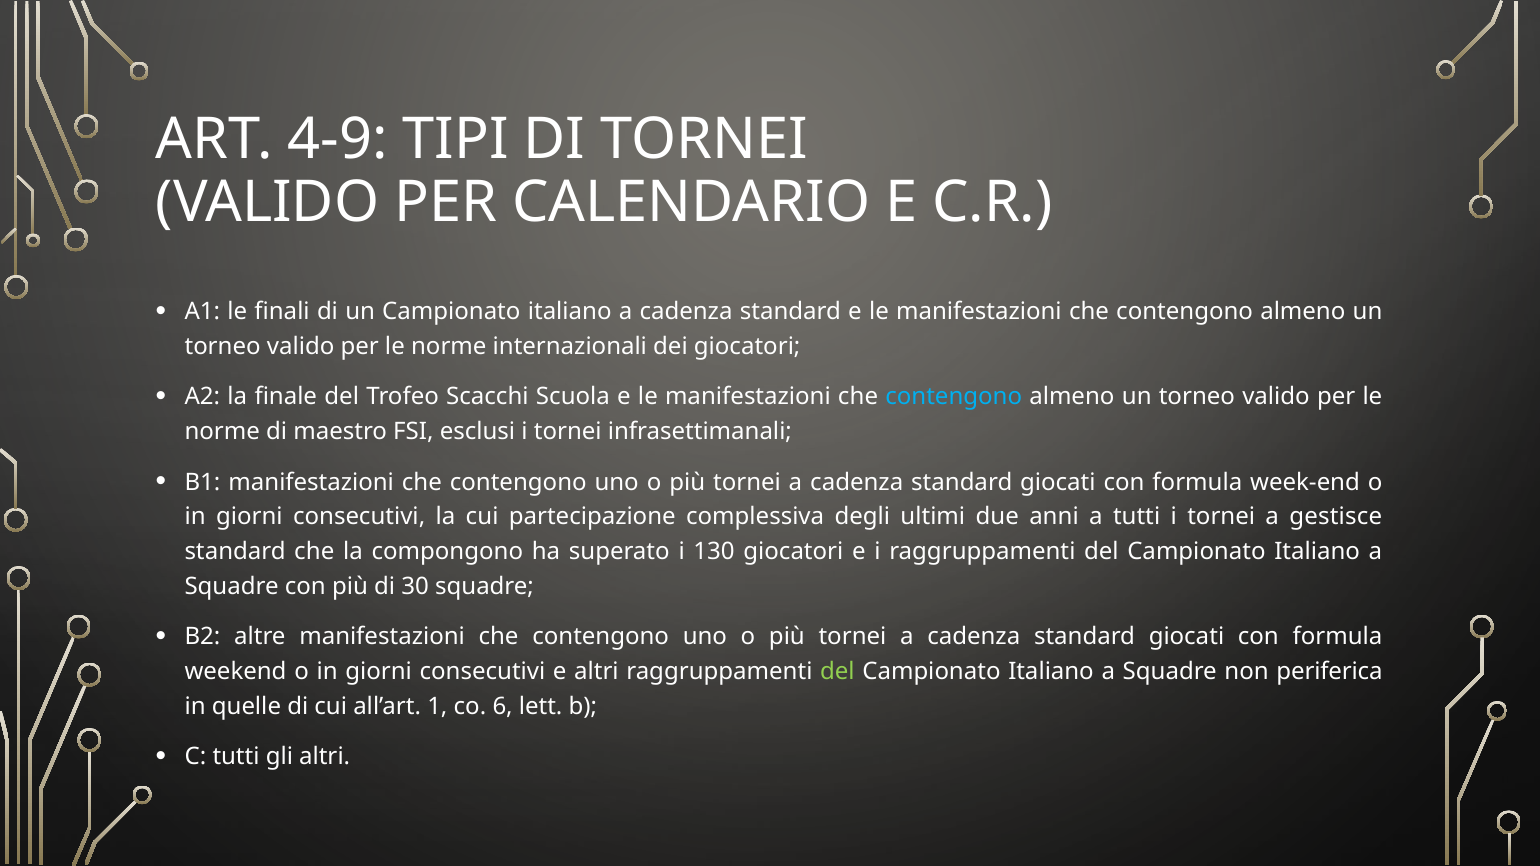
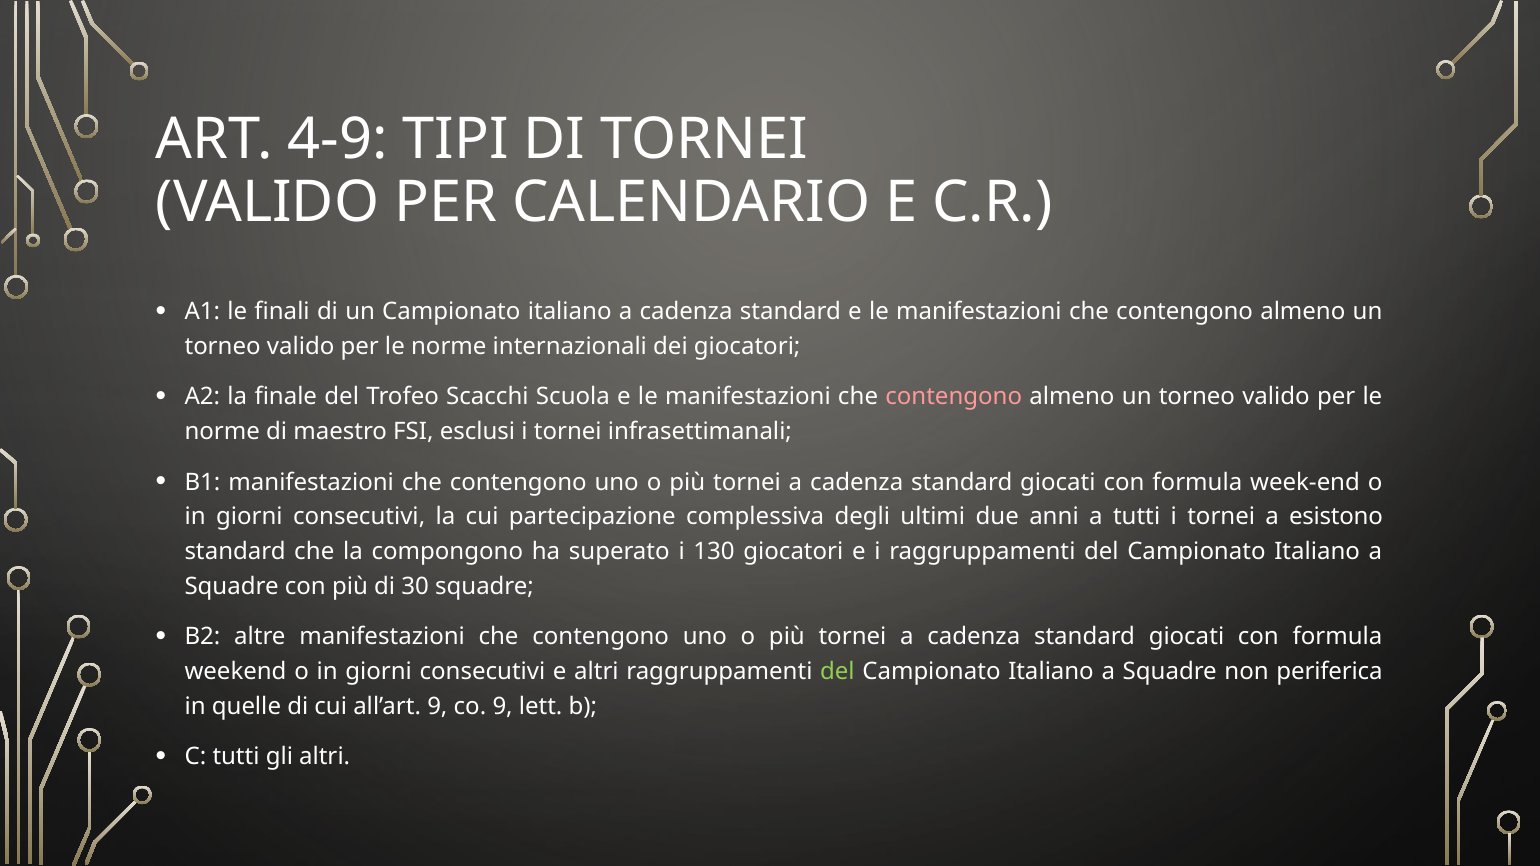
contengono colour: light blue -> pink (954, 397)
gestisce: gestisce -> esistono (1336, 517)
all’art 1: 1 -> 9 (437, 706)
co 6: 6 -> 9 (503, 706)
